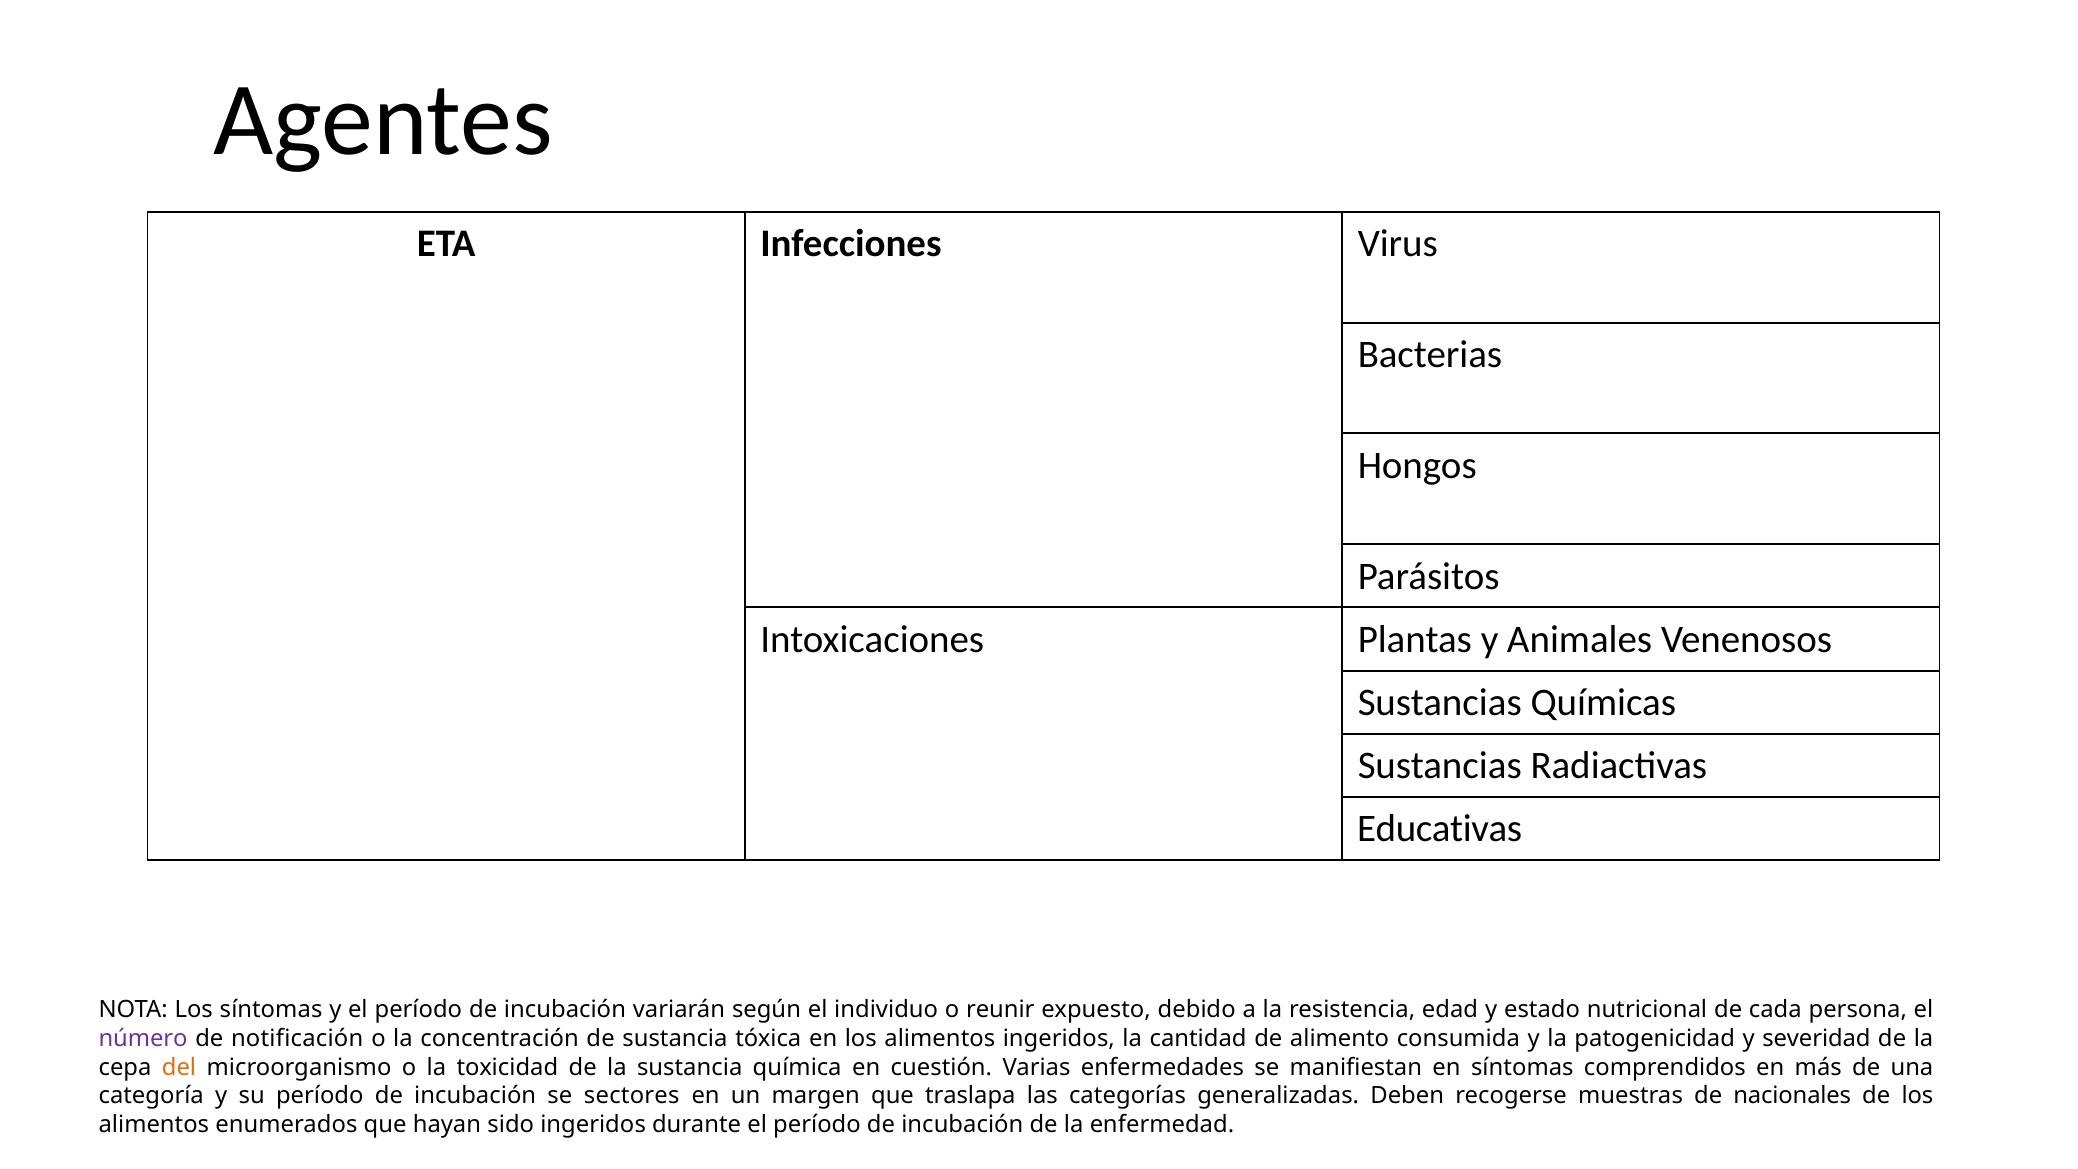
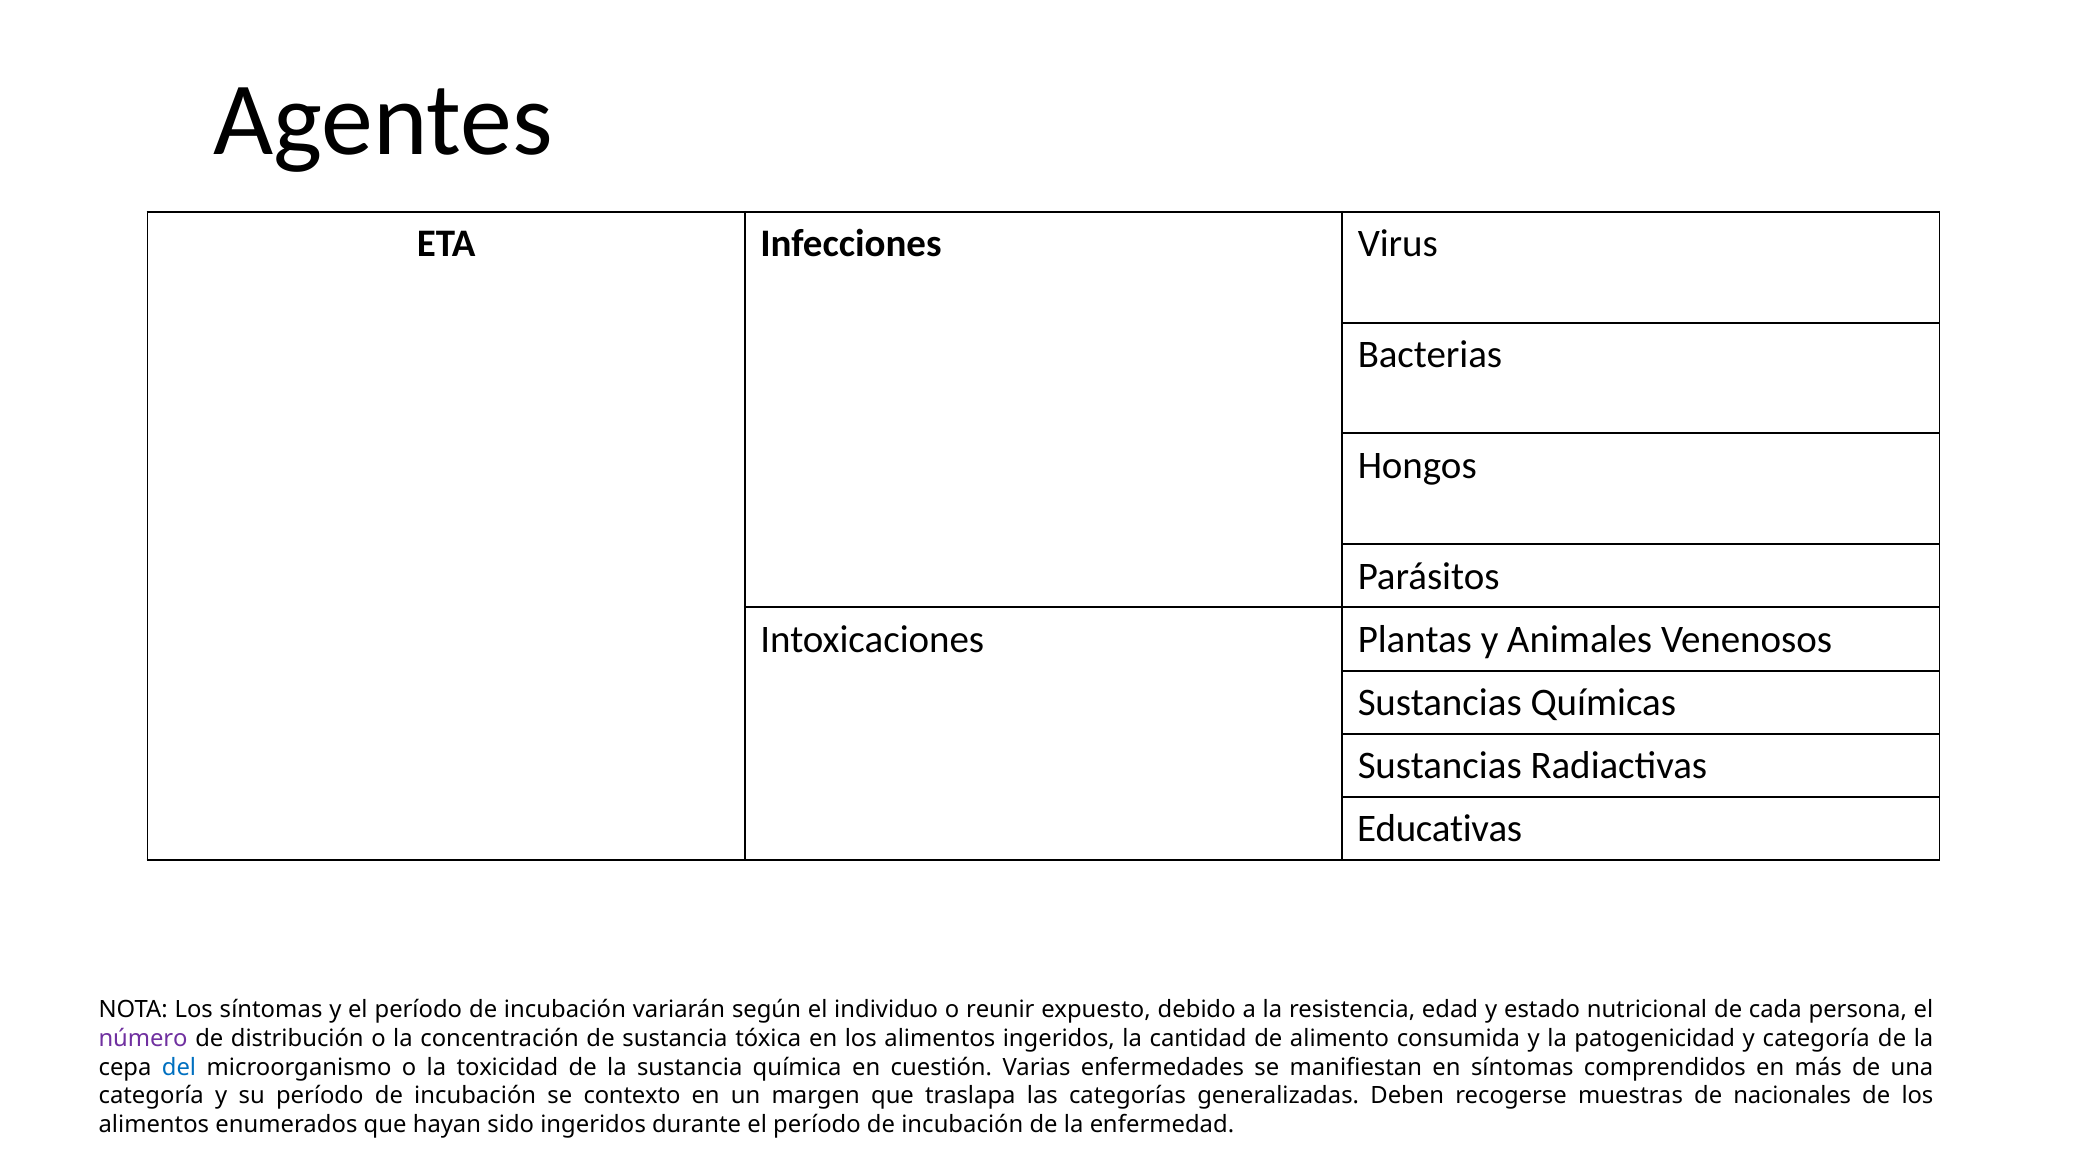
notificación: notificación -> distribución (297, 1039)
y severidad: severidad -> categoría (1816, 1039)
del colour: orange -> blue (179, 1067)
sectores: sectores -> contexto (632, 1096)
